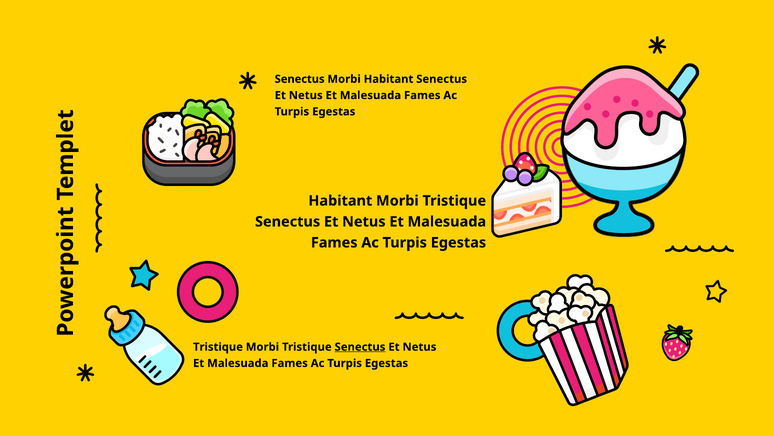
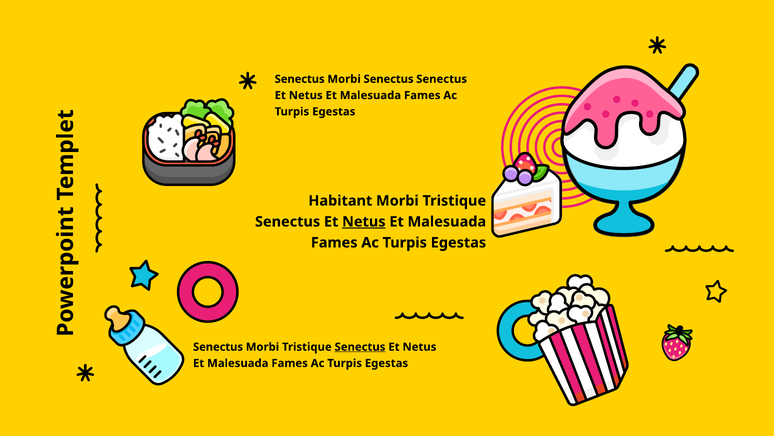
Morbi Habitant: Habitant -> Senectus (389, 79)
Netus underline: none -> present (364, 221)
Tristique: Tristique -> Senectus (218, 347)
